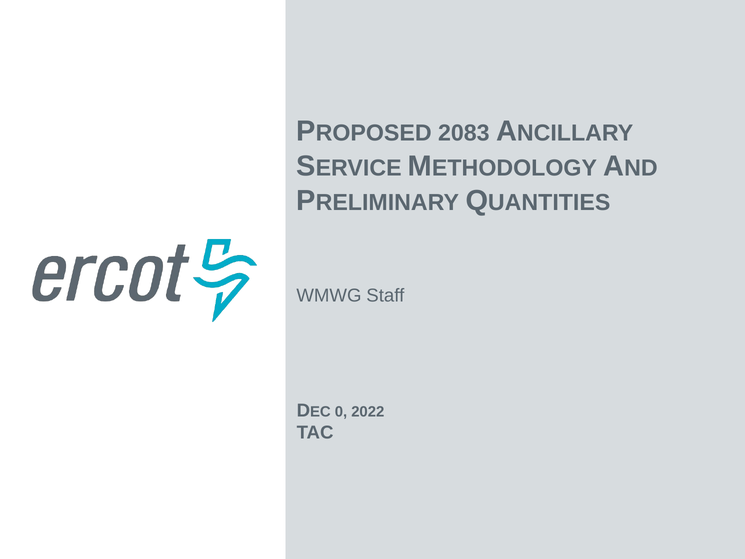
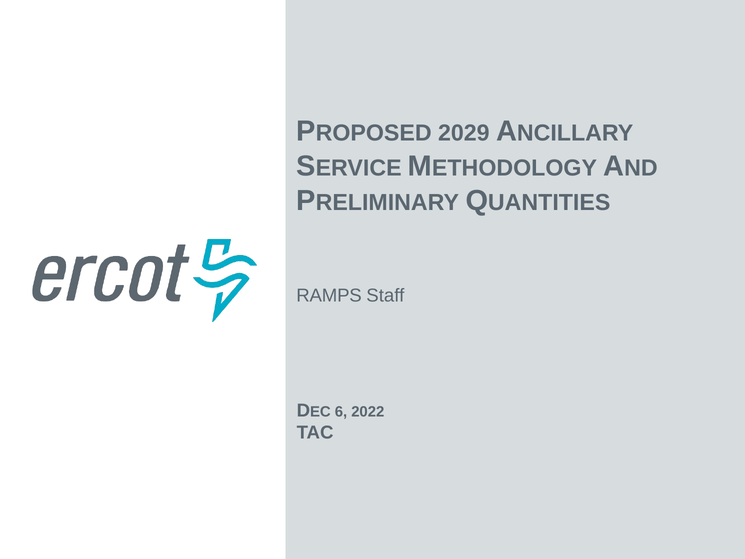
2083: 2083 -> 2029 (464, 133)
WMWG: WMWG -> RAMPS (329, 296)
0: 0 -> 6 (341, 411)
